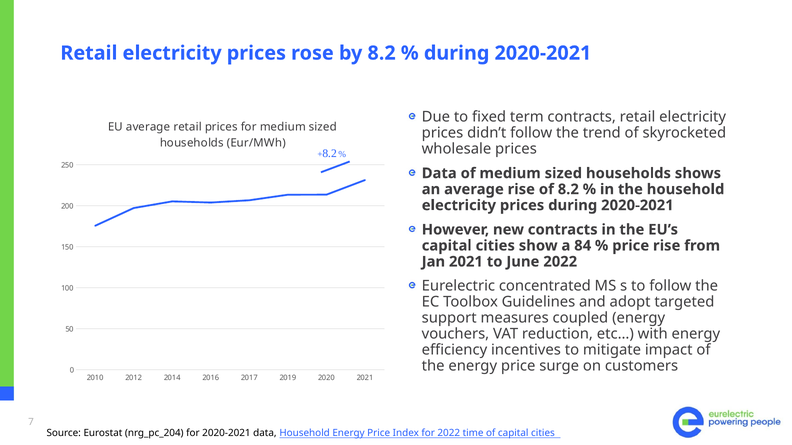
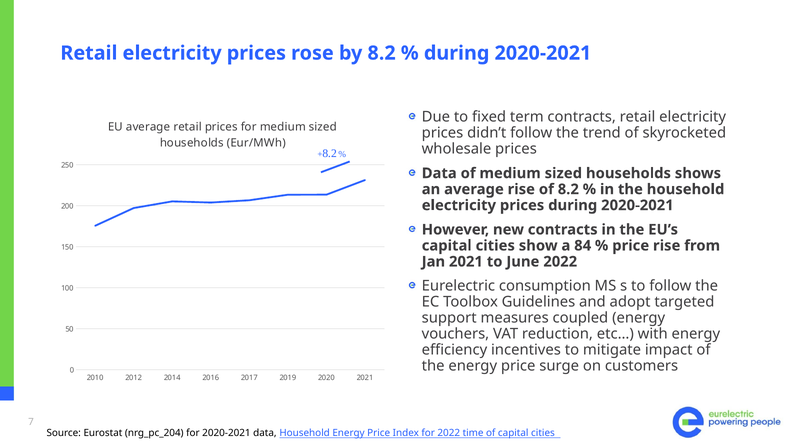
concentrated: concentrated -> consumption (545, 286)
